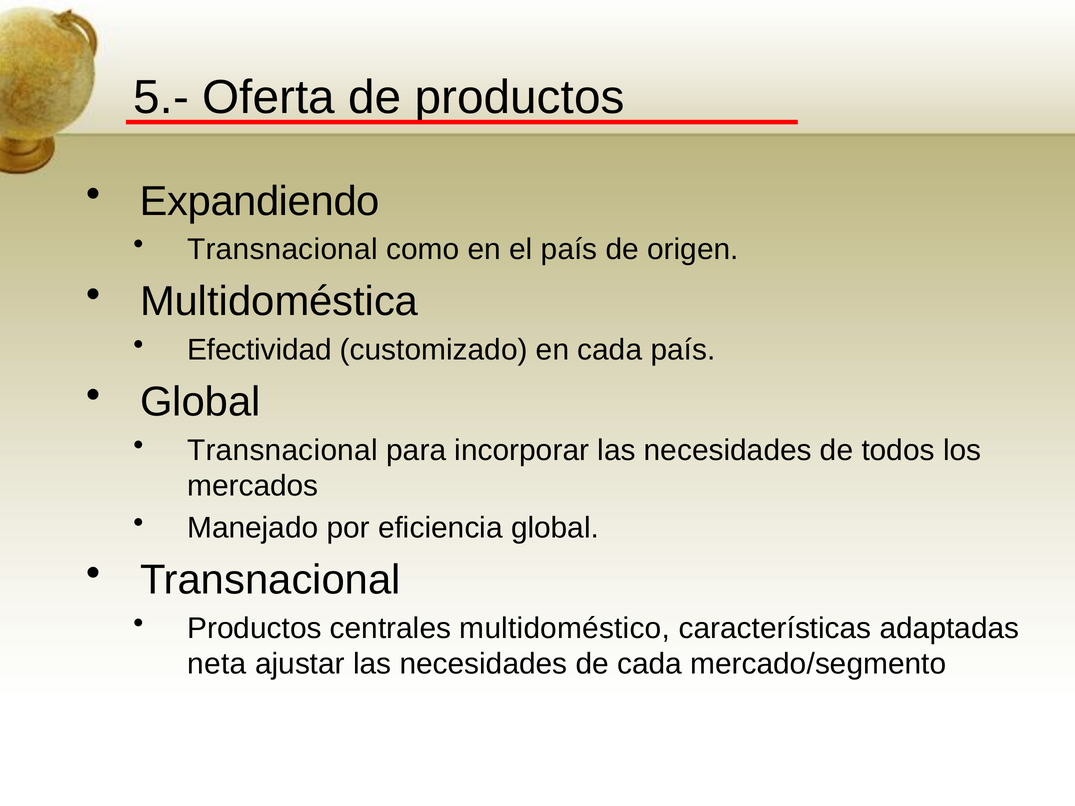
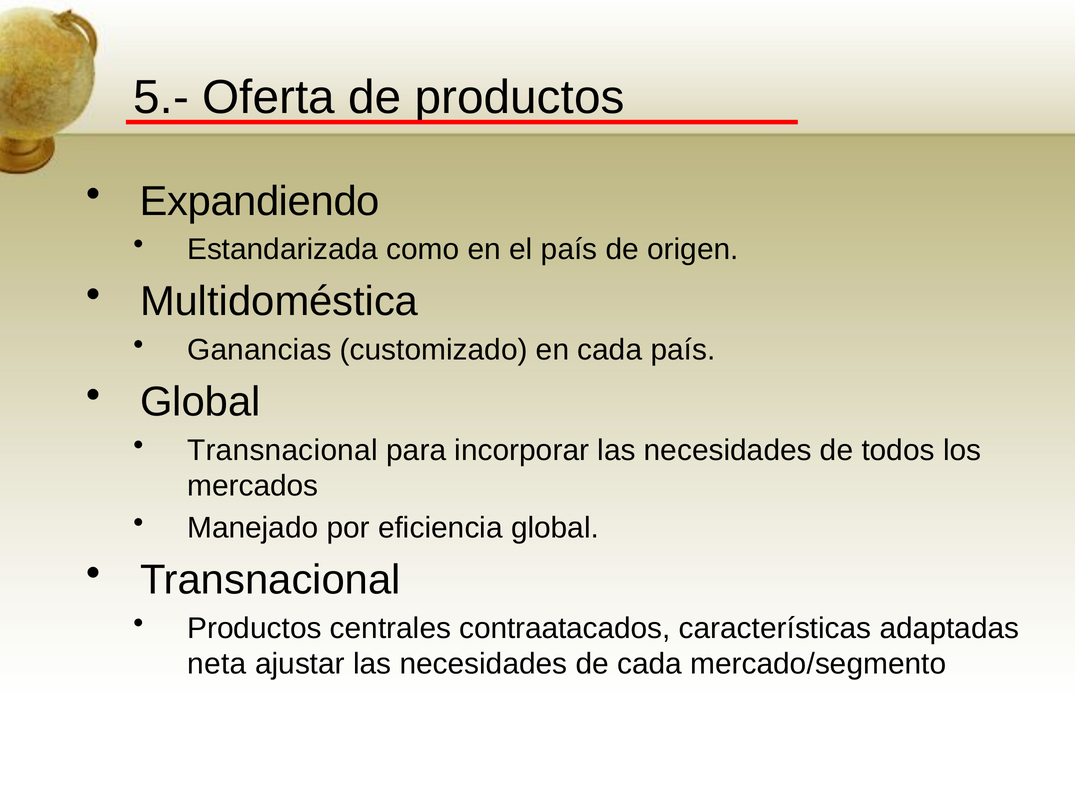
Transnacional: Transnacional -> Estandarizada (283, 250)
Efectividad: Efectividad -> Ganancias (259, 350)
multidoméstico: multidoméstico -> contraatacados (565, 628)
